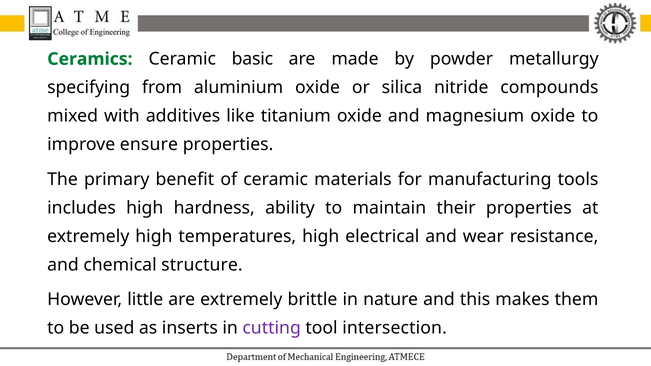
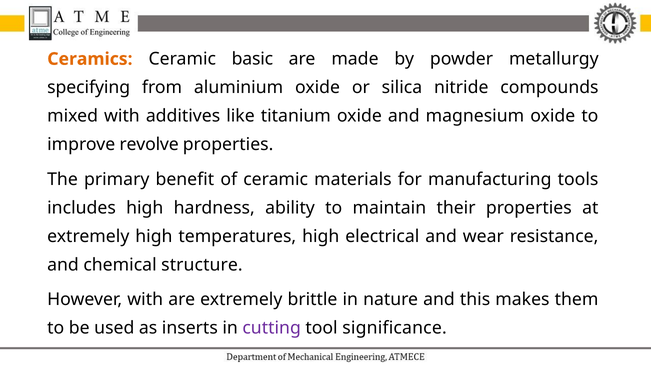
Ceramics colour: green -> orange (90, 59)
ensure: ensure -> revolve (149, 145)
However little: little -> with (145, 300)
intersection: intersection -> significance (395, 328)
